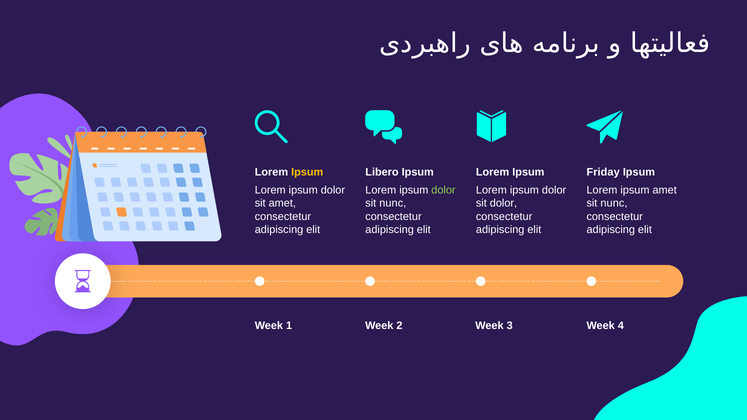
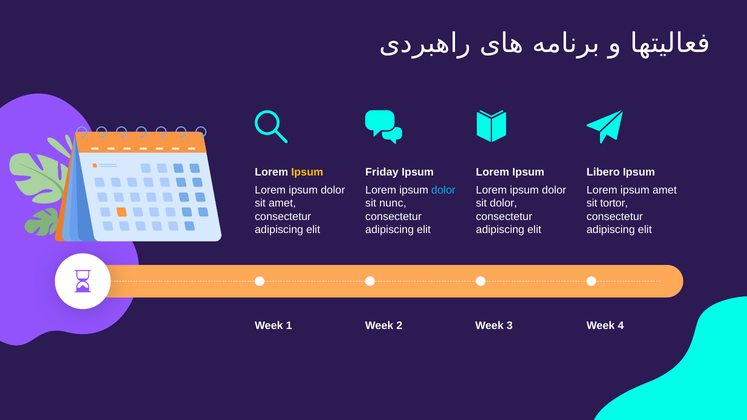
Libero: Libero -> Friday (382, 172)
Friday: Friday -> Libero (603, 172)
dolor colour: light green -> light blue (443, 190)
nunc: nunc -> tortor (614, 203)
